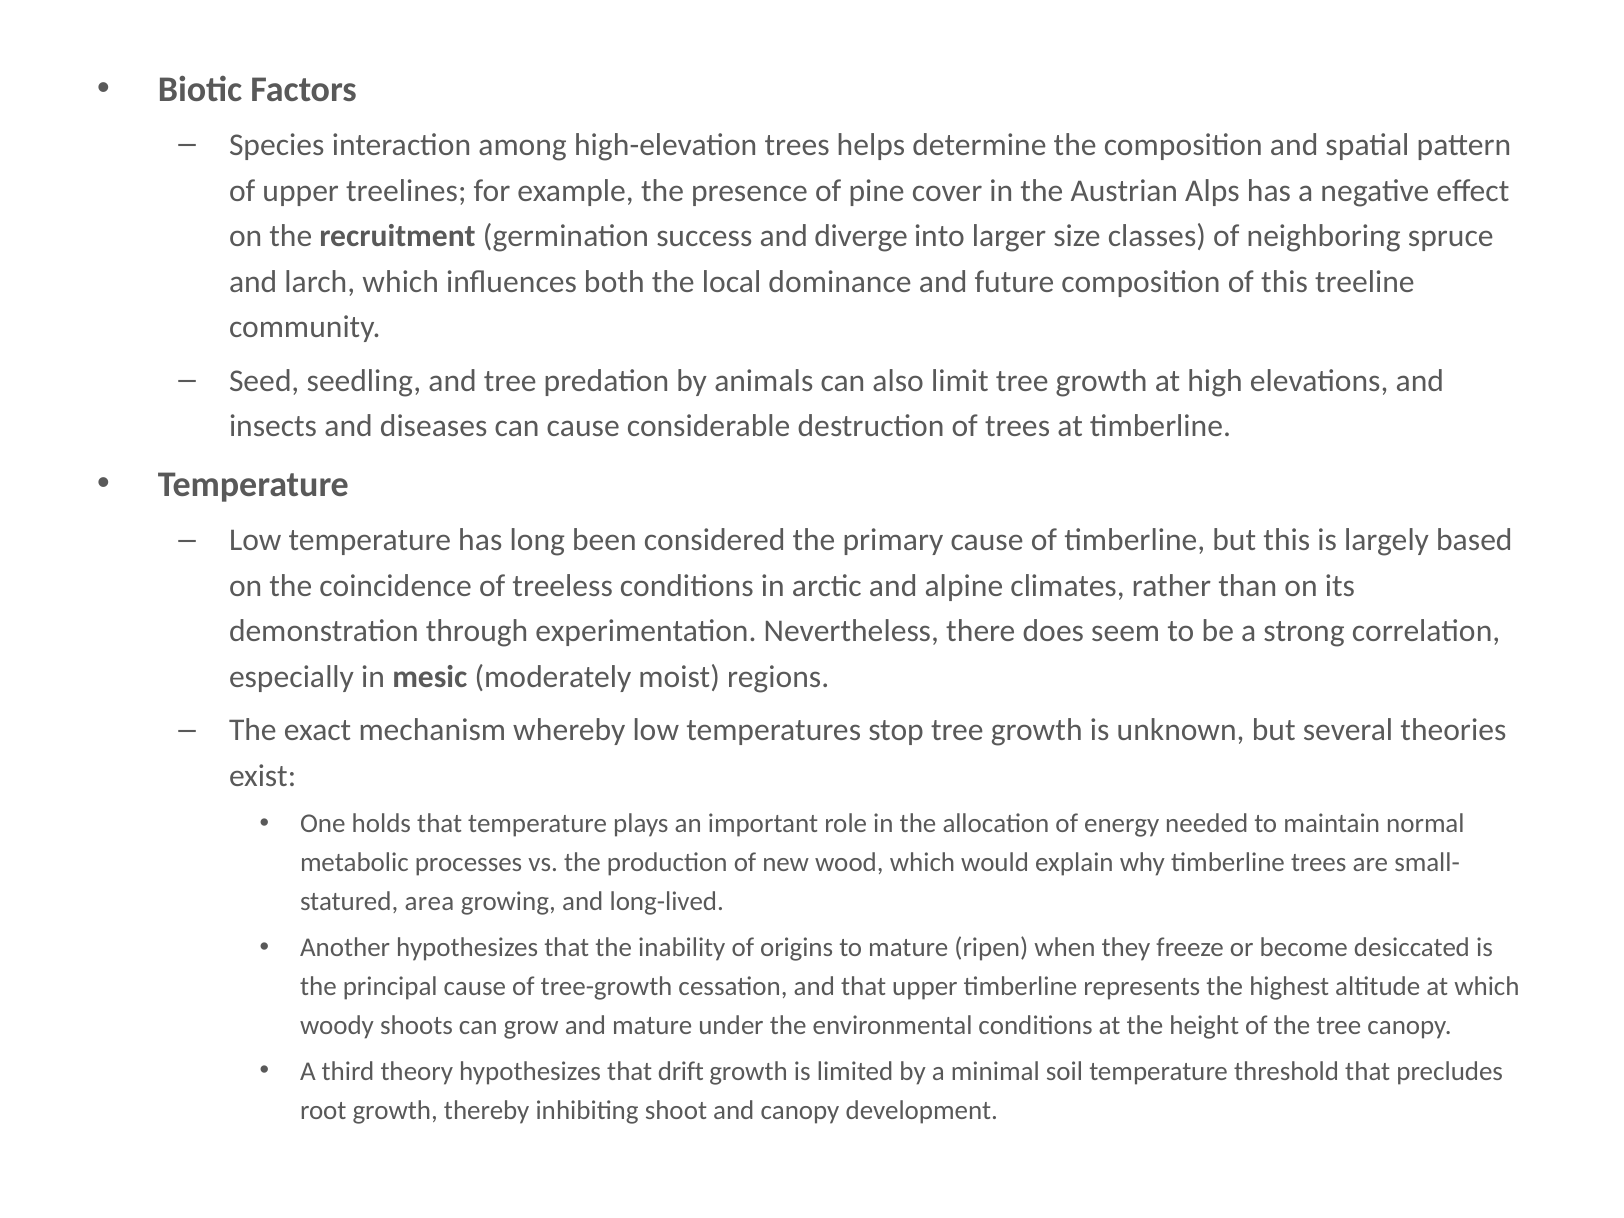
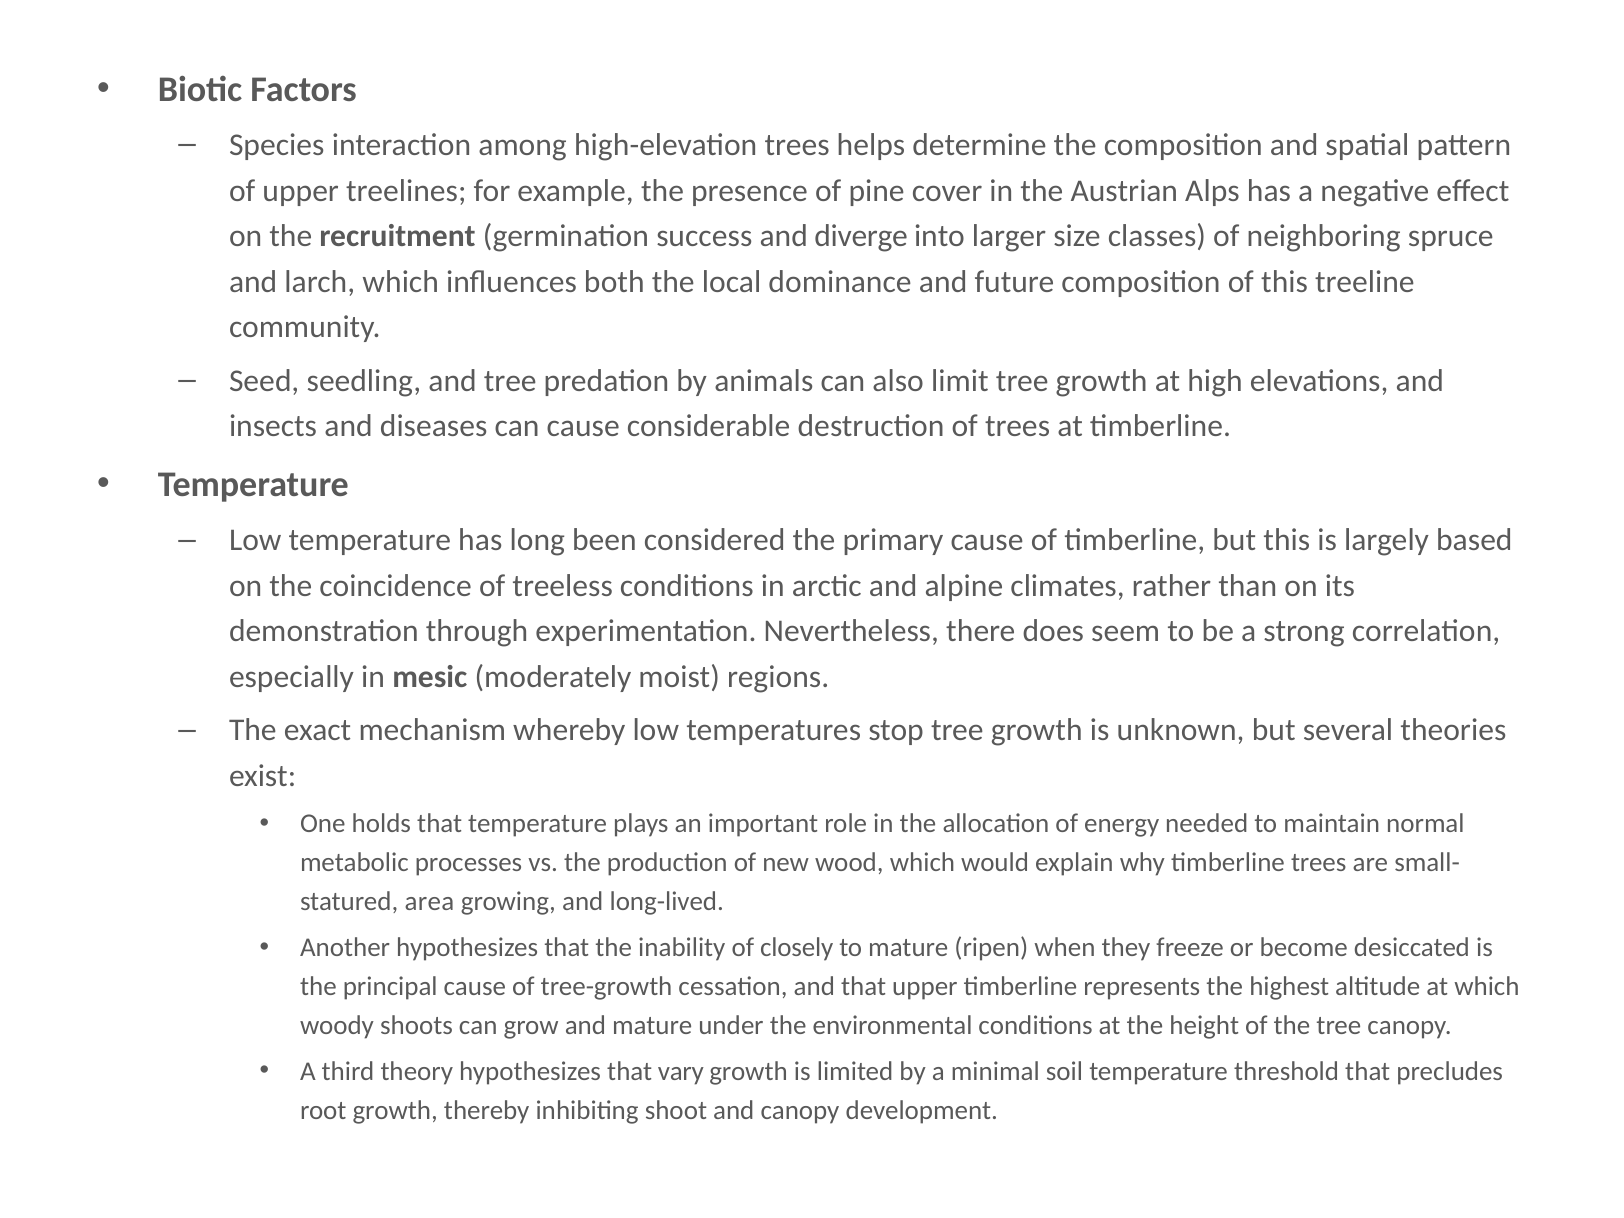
origins: origins -> closely (797, 948)
drift: drift -> vary (681, 1071)
